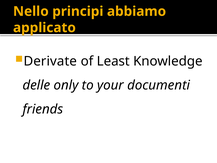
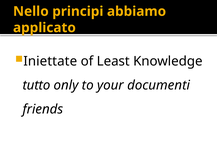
Derivate: Derivate -> Iniettate (50, 61)
delle: delle -> tutto (36, 85)
